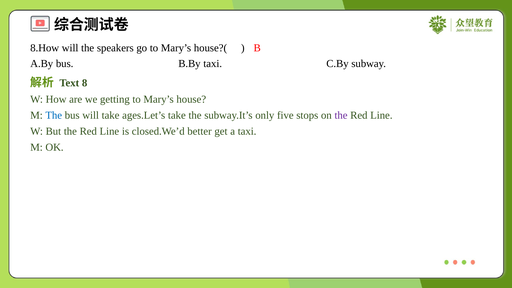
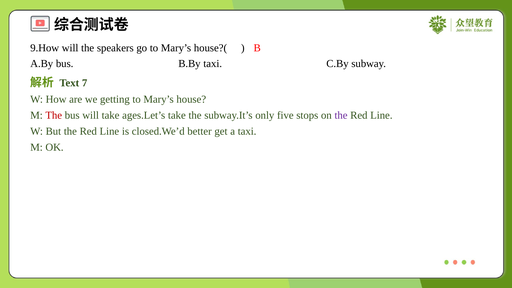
8.How: 8.How -> 9.How (45, 48)
8: 8 -> 7 (85, 83)
The colour: blue -> red (54, 115)
